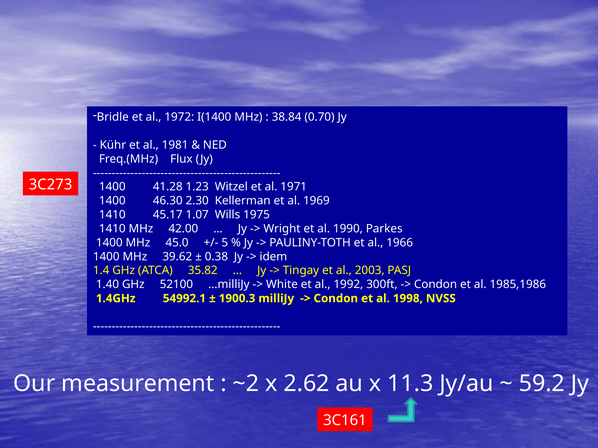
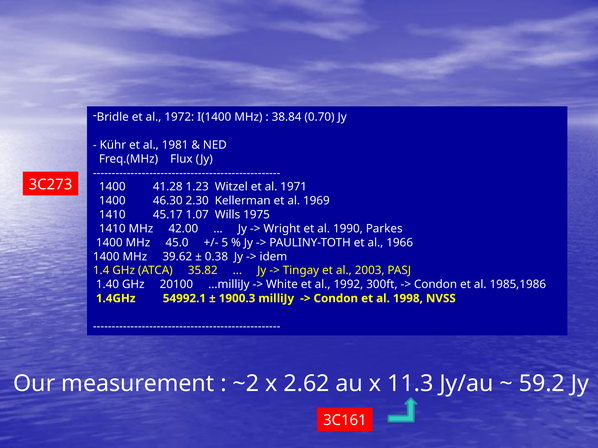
52100: 52100 -> 20100 (176, 285)
